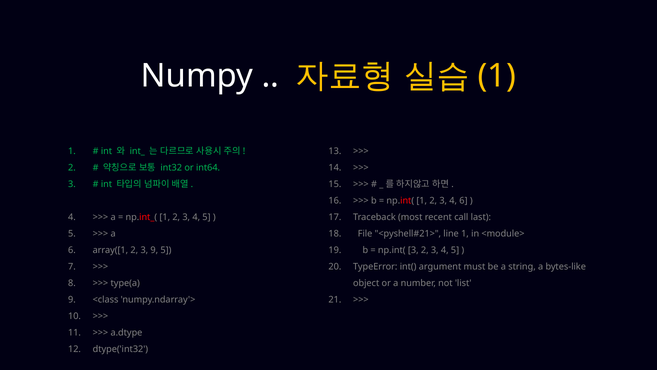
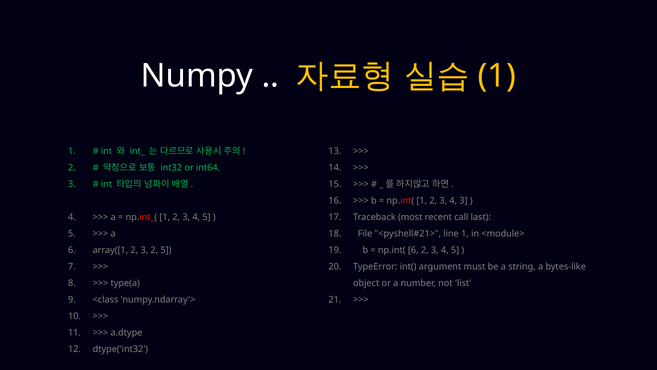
4 6: 6 -> 3 (463, 201)
3 9: 9 -> 2 (154, 250)
np.int( 3: 3 -> 6 (413, 250)
